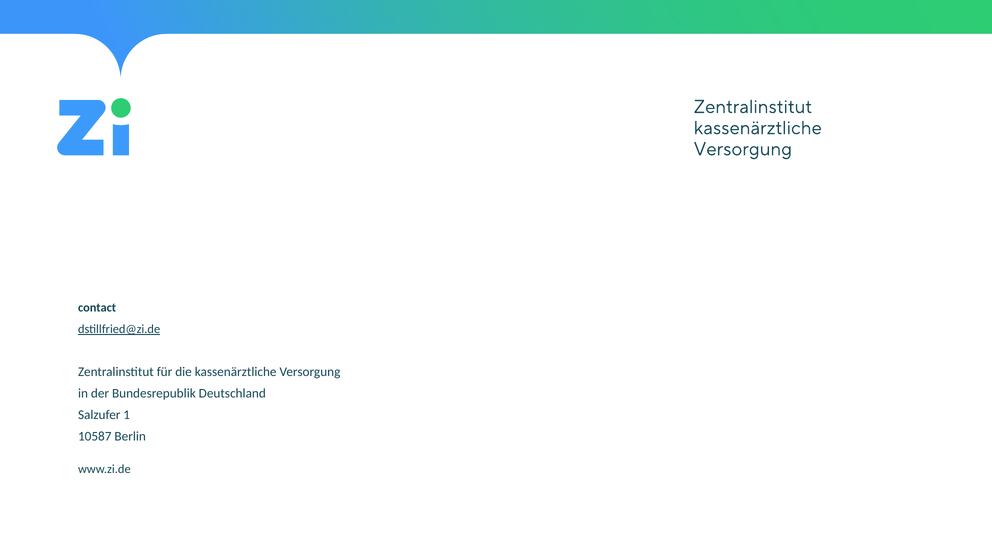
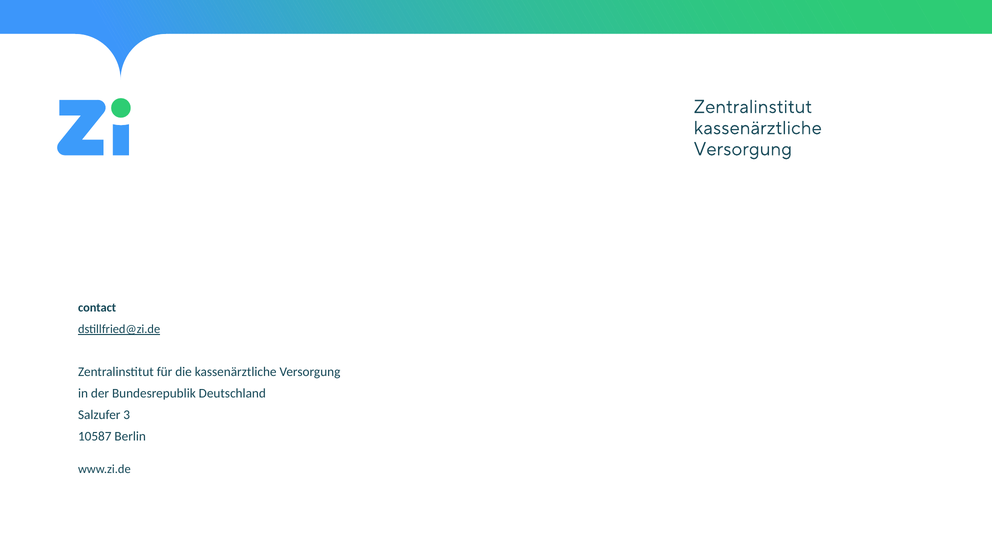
1: 1 -> 3 (127, 415)
